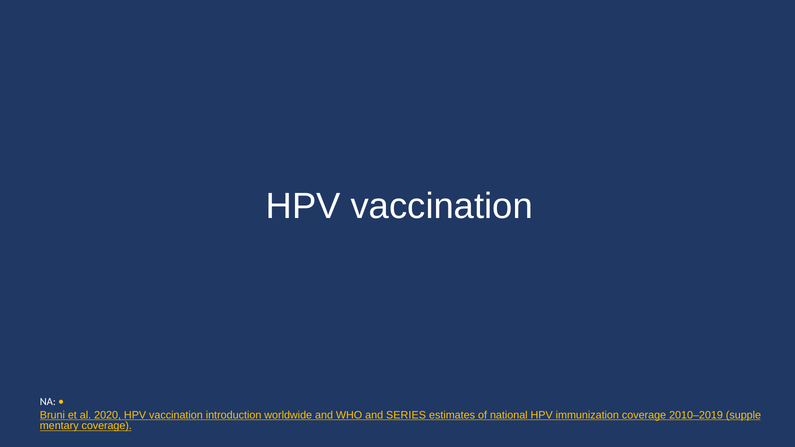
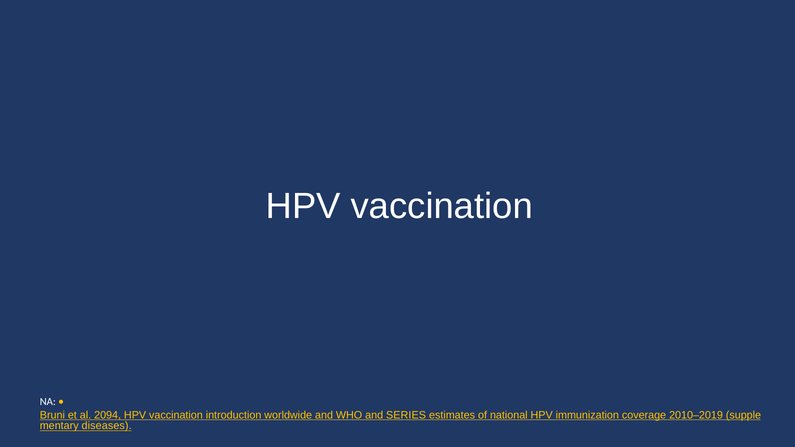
2020: 2020 -> 2094 (108, 415)
coverage: coverage -> diseases (107, 426)
